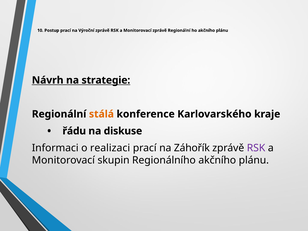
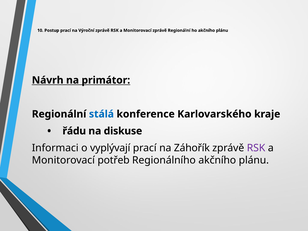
strategie: strategie -> primátor (106, 80)
stálá colour: orange -> blue (101, 114)
realizaci: realizaci -> vyplývají (110, 148)
skupin: skupin -> potřeb (114, 160)
